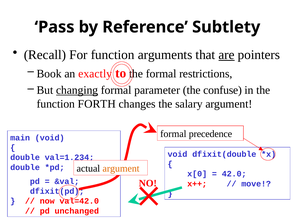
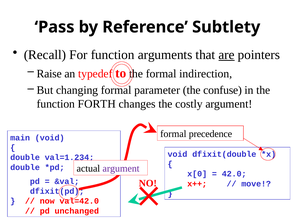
Book: Book -> Raise (49, 73)
exactly: exactly -> typedef (95, 73)
restrictions: restrictions -> indirection (206, 73)
changing underline: present -> none (77, 90)
salary: salary -> costly (189, 104)
argument colour: orange -> purple (121, 168)
